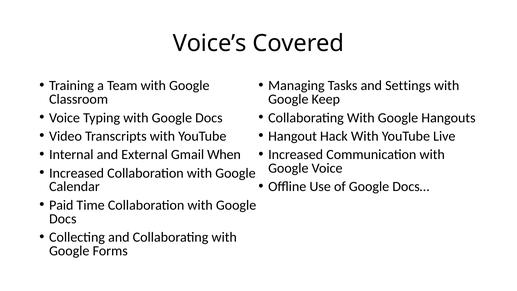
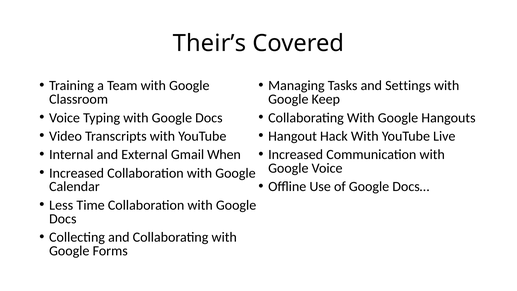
Voice’s: Voice’s -> Their’s (210, 43)
Paid: Paid -> Less (61, 205)
